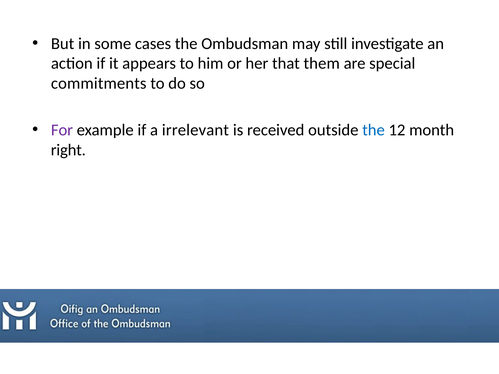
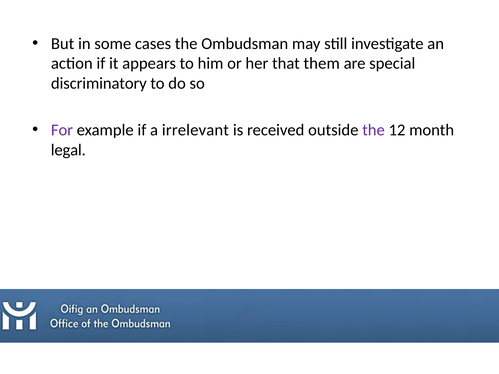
commitments: commitments -> discriminatory (99, 84)
the colour: blue -> purple (374, 130)
right: right -> legal (68, 150)
